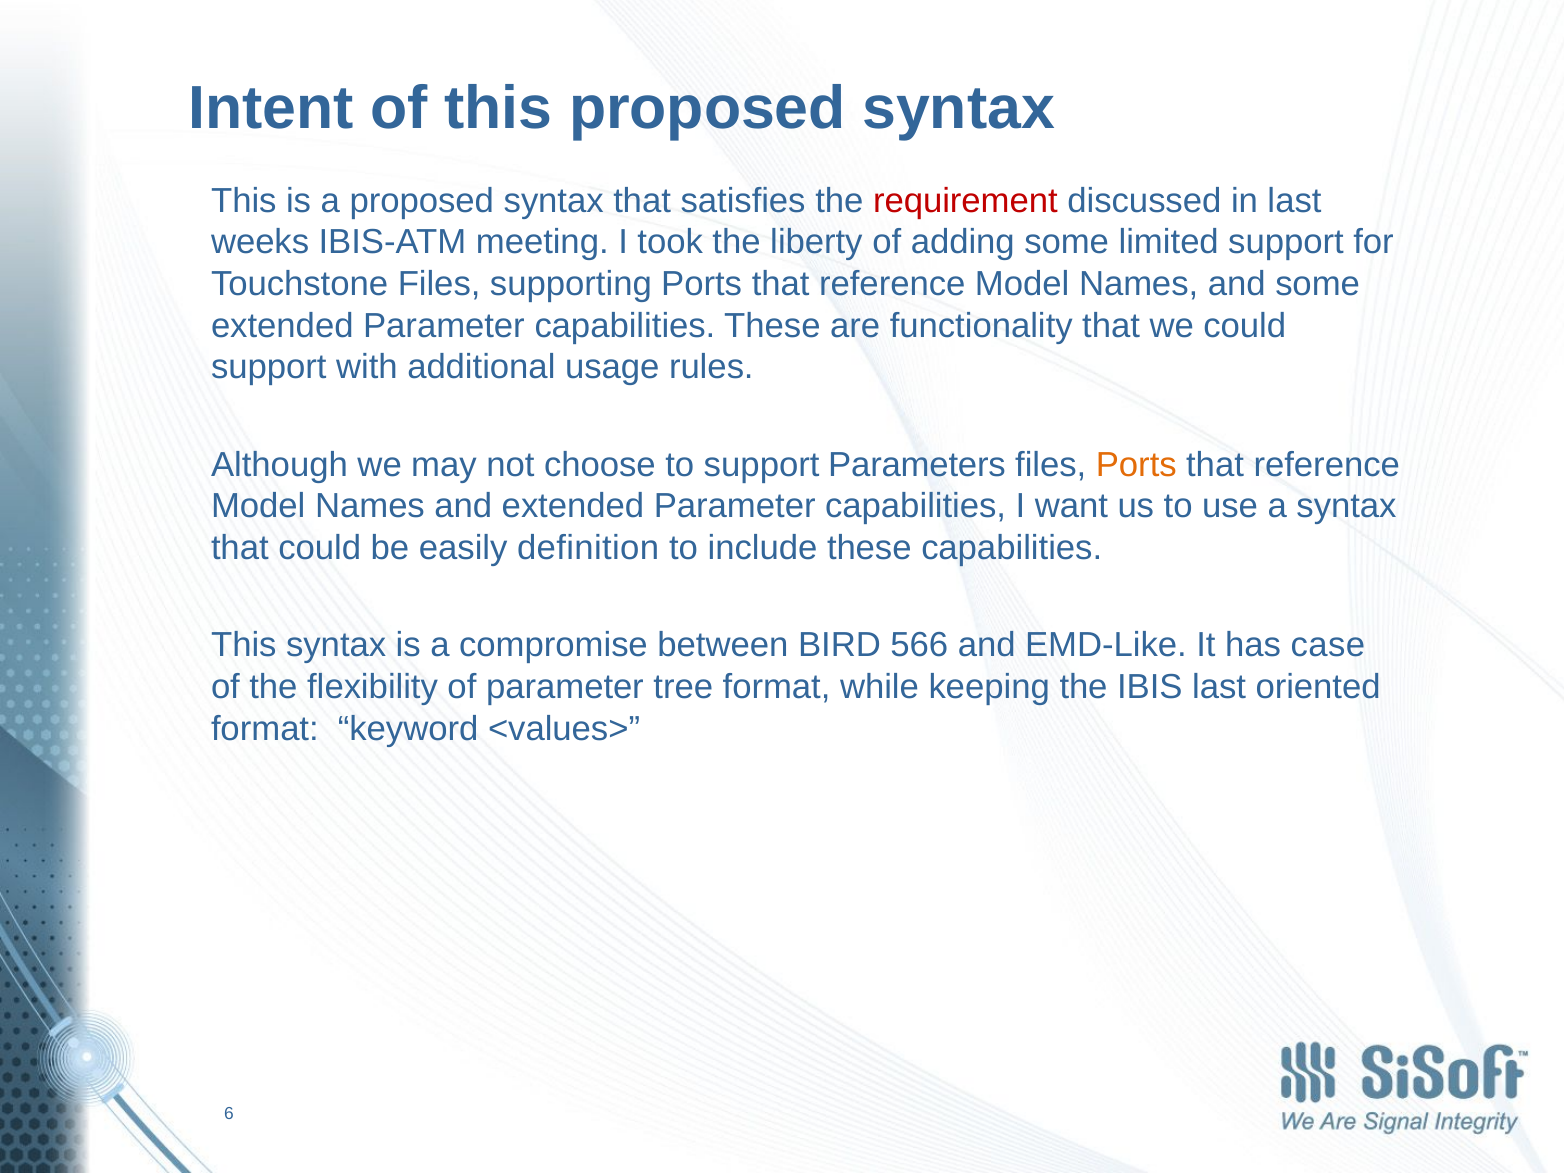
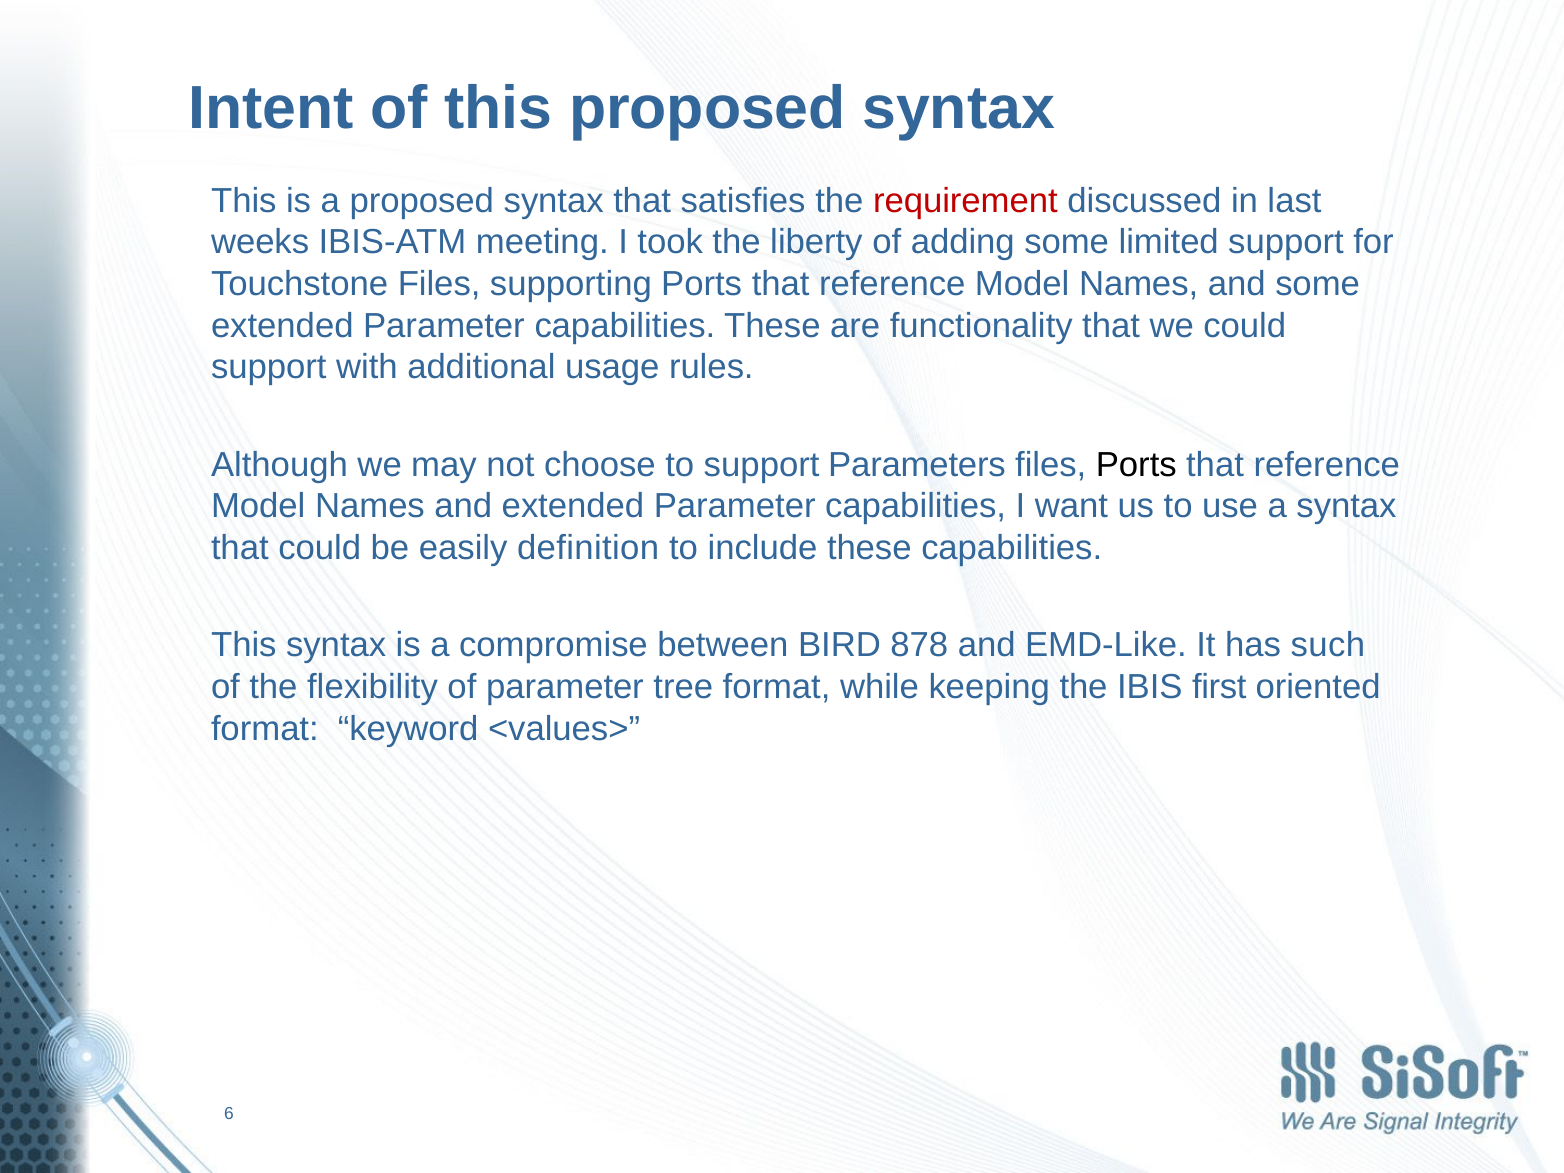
Ports colour: orange -> black (1136, 465)
566: 566 -> 878 (919, 645)
case: case -> such (1328, 645)
IBIS last: last -> first (1219, 687)
